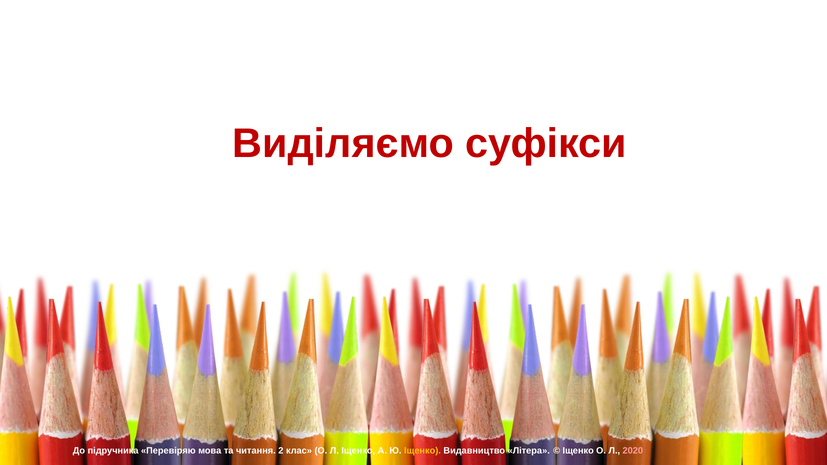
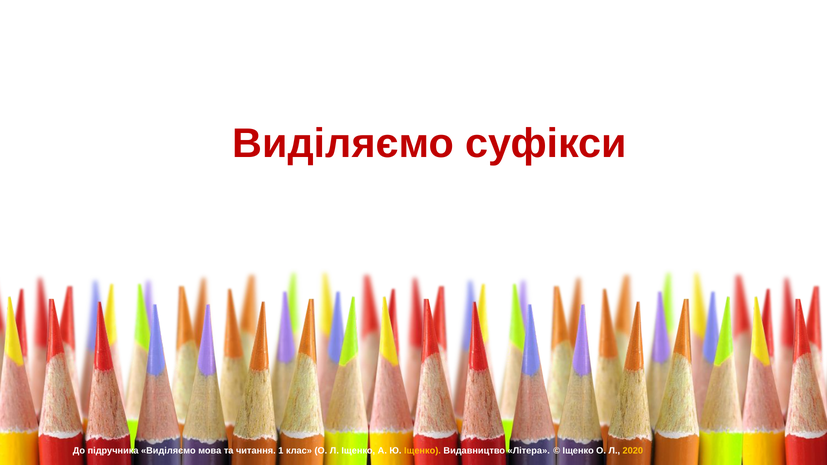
підручника Перевіряю: Перевіряю -> Виділяємо (168, 451)
2: 2 -> 1 (281, 451)
2020 colour: pink -> yellow (633, 451)
